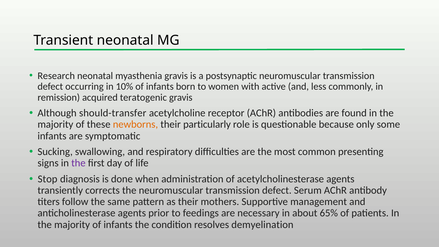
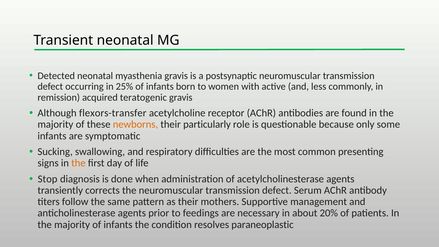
Research: Research -> Detected (56, 76)
10%: 10% -> 25% (124, 87)
should-transfer: should-transfer -> flexors-transfer (113, 113)
the colour: purple -> orange (78, 163)
65%: 65% -> 20% (329, 213)
demyelination: demyelination -> paraneoplastic (263, 224)
